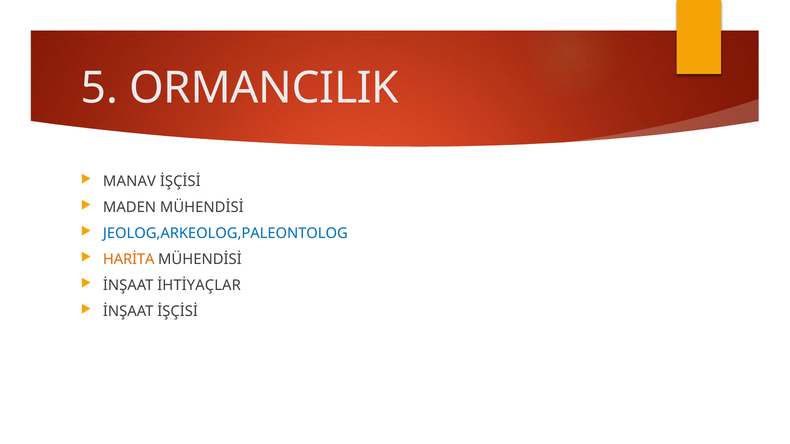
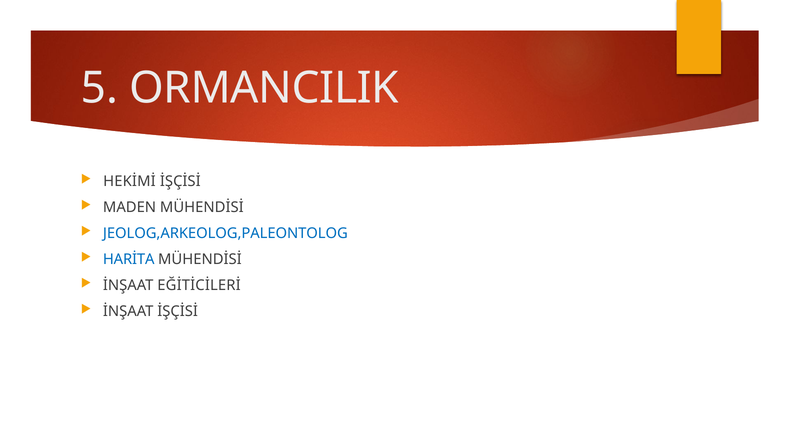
MANAV: MANAV -> HEKİMİ (129, 182)
HARİTA colour: orange -> blue (129, 260)
İHTİYAÇLAR: İHTİYAÇLAR -> EĞİTİCİLERİ (199, 286)
